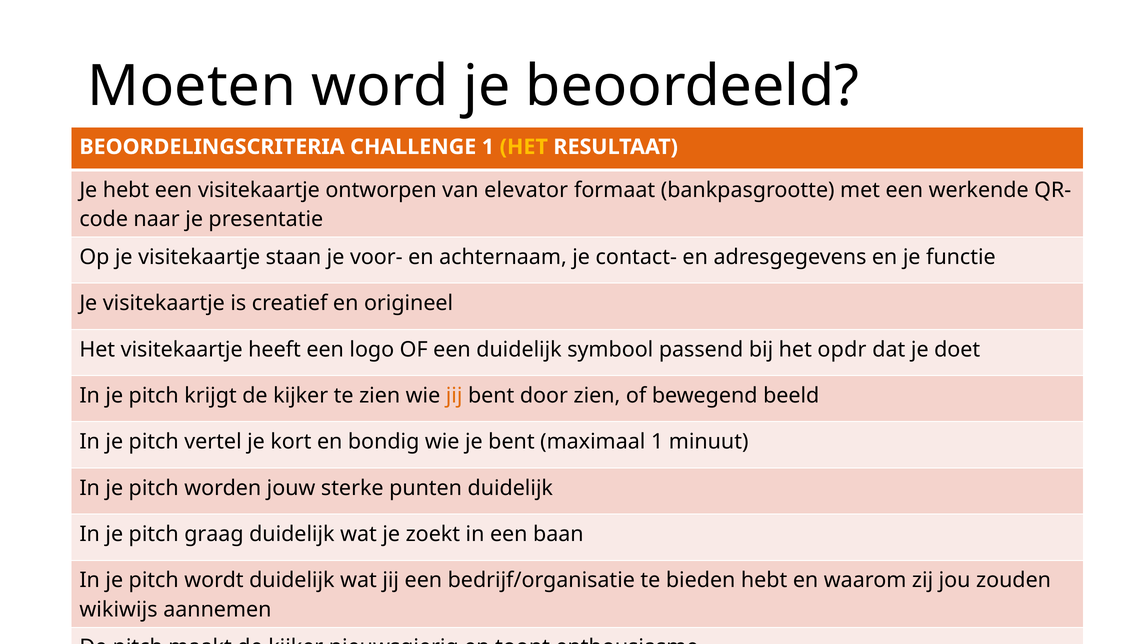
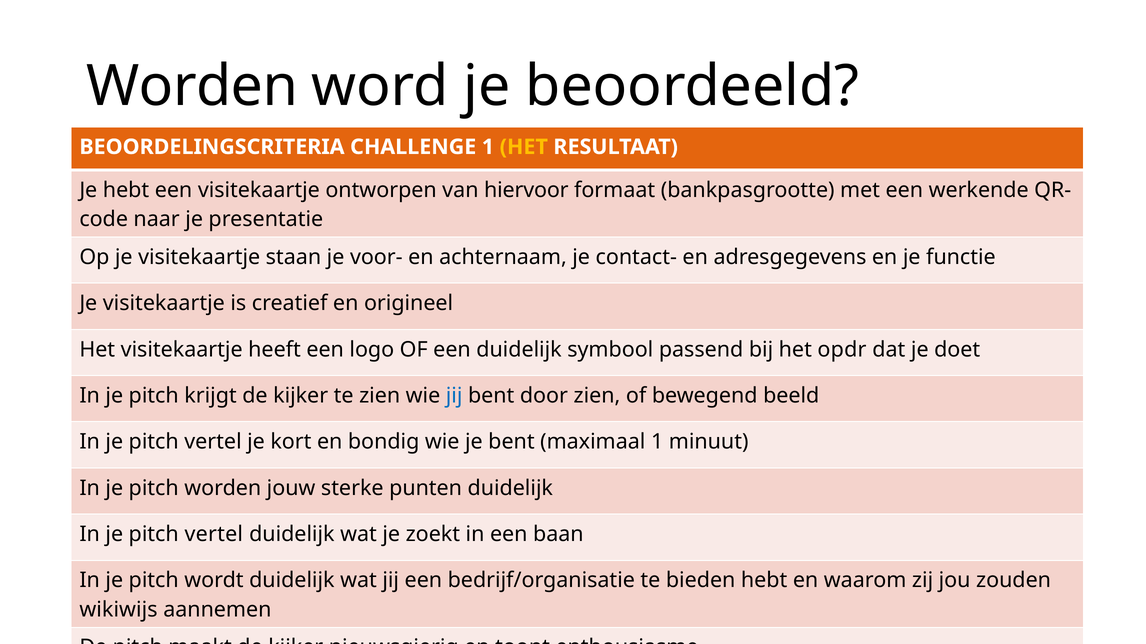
Moeten: Moeten -> Worden (192, 87)
elevator: elevator -> hiervoor (526, 190)
jij colour: orange -> blue (454, 396)
graag: graag -> vertel (214, 535)
